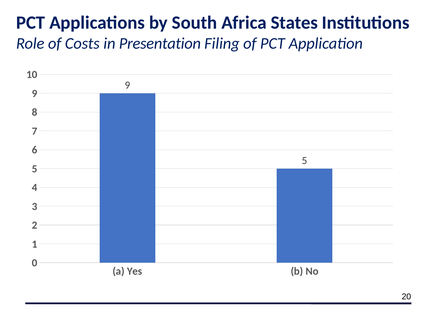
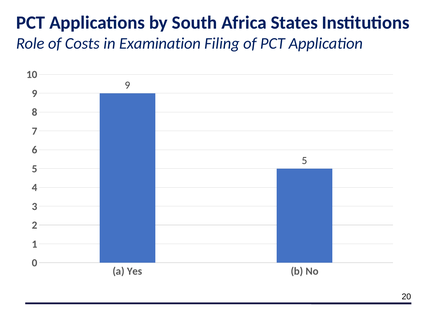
Presentation: Presentation -> Examination (160, 43)
